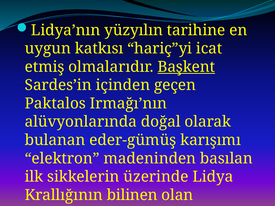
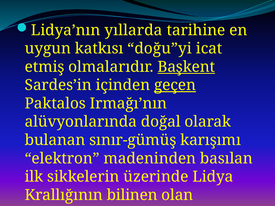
yüzyılın: yüzyılın -> yıllarda (133, 30)
hariç”yi: hariç”yi -> doğu”yi (160, 49)
geçen underline: none -> present (175, 85)
eder-gümüş: eder-gümüş -> sınır-gümüş (133, 140)
